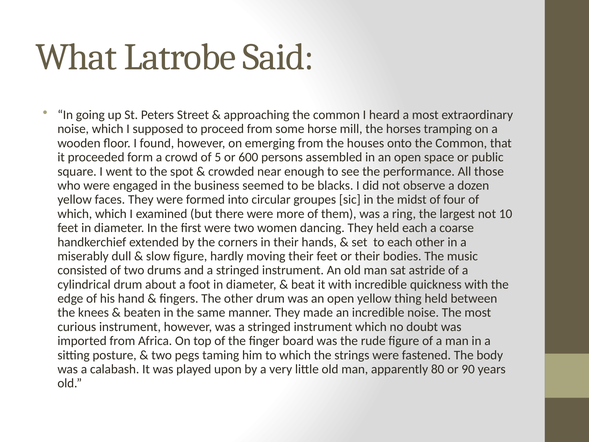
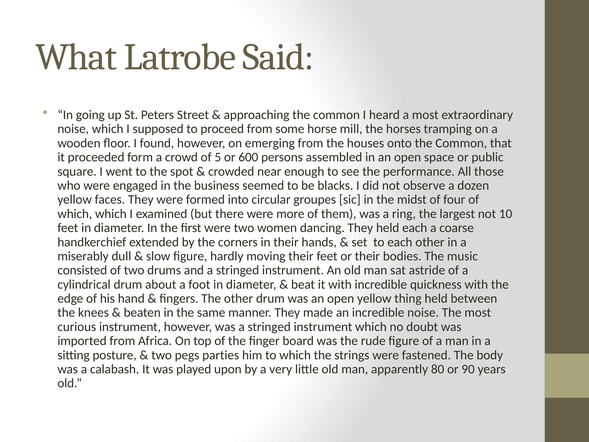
taming: taming -> parties (221, 355)
